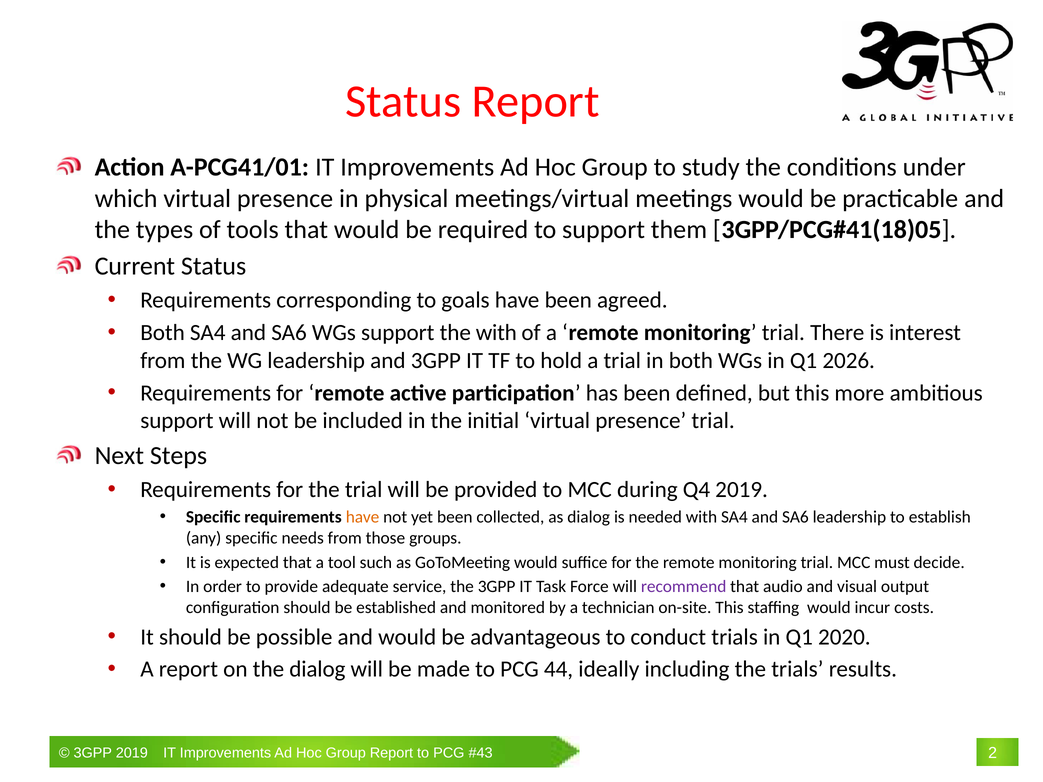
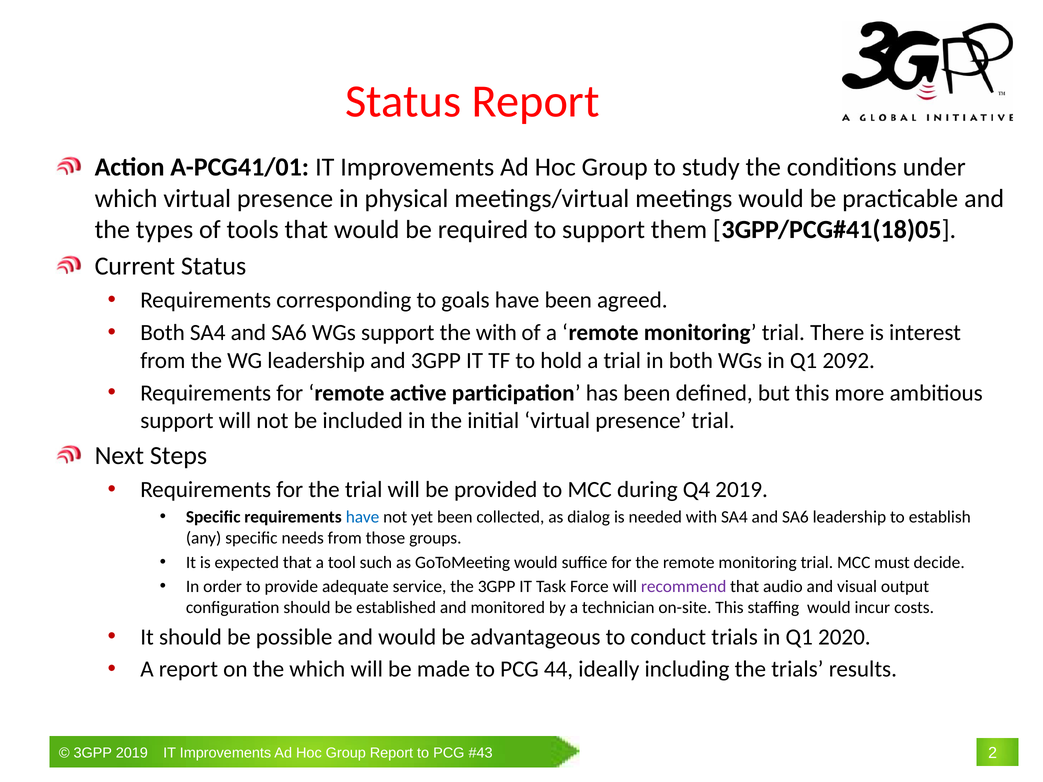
2026: 2026 -> 2092 (849, 361)
have colour: orange -> blue (363, 517)
the dialog: dialog -> which (317, 670)
